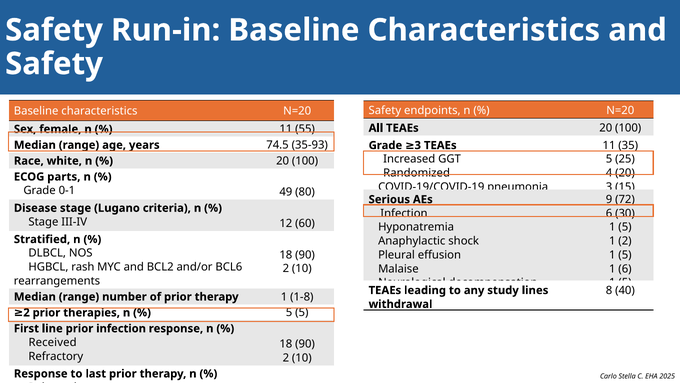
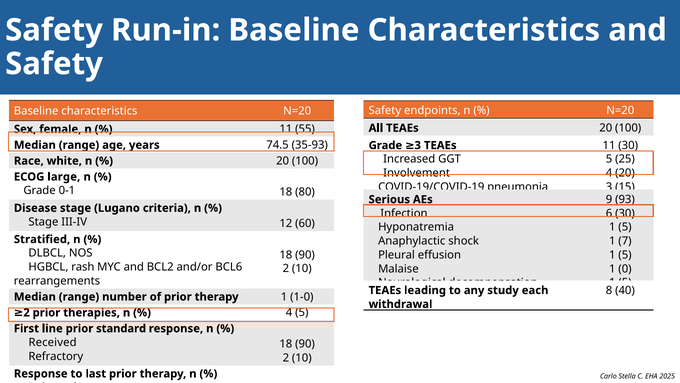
11 35: 35 -> 30 (628, 145)
Randomized: Randomized -> Involvement (417, 173)
parts: parts -> large (64, 177)
0-1 49: 49 -> 18 (286, 192)
72: 72 -> 93 (625, 199)
1 2: 2 -> 7 (625, 241)
1 6: 6 -> 0 (625, 268)
lines: lines -> each (535, 290)
1-8: 1-8 -> 1-0 (302, 296)
5: 5 -> 4 (289, 312)
prior infection: infection -> standard (121, 328)
